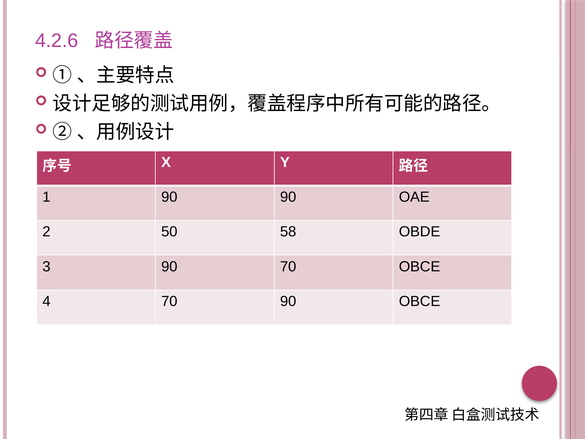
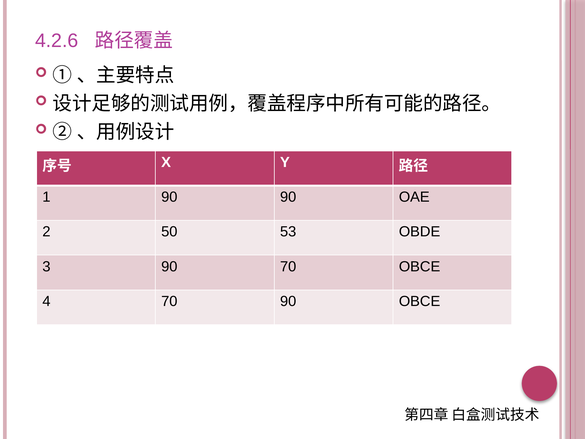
58: 58 -> 53 (288, 232)
